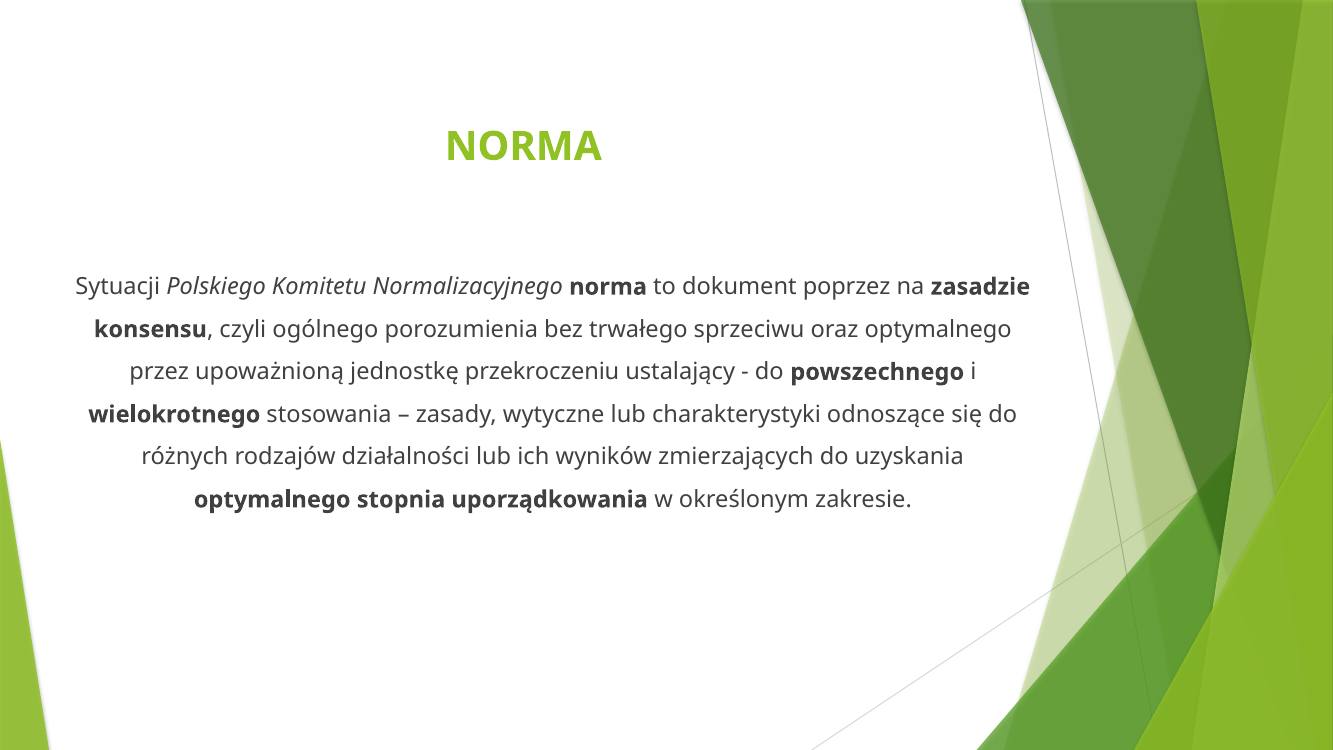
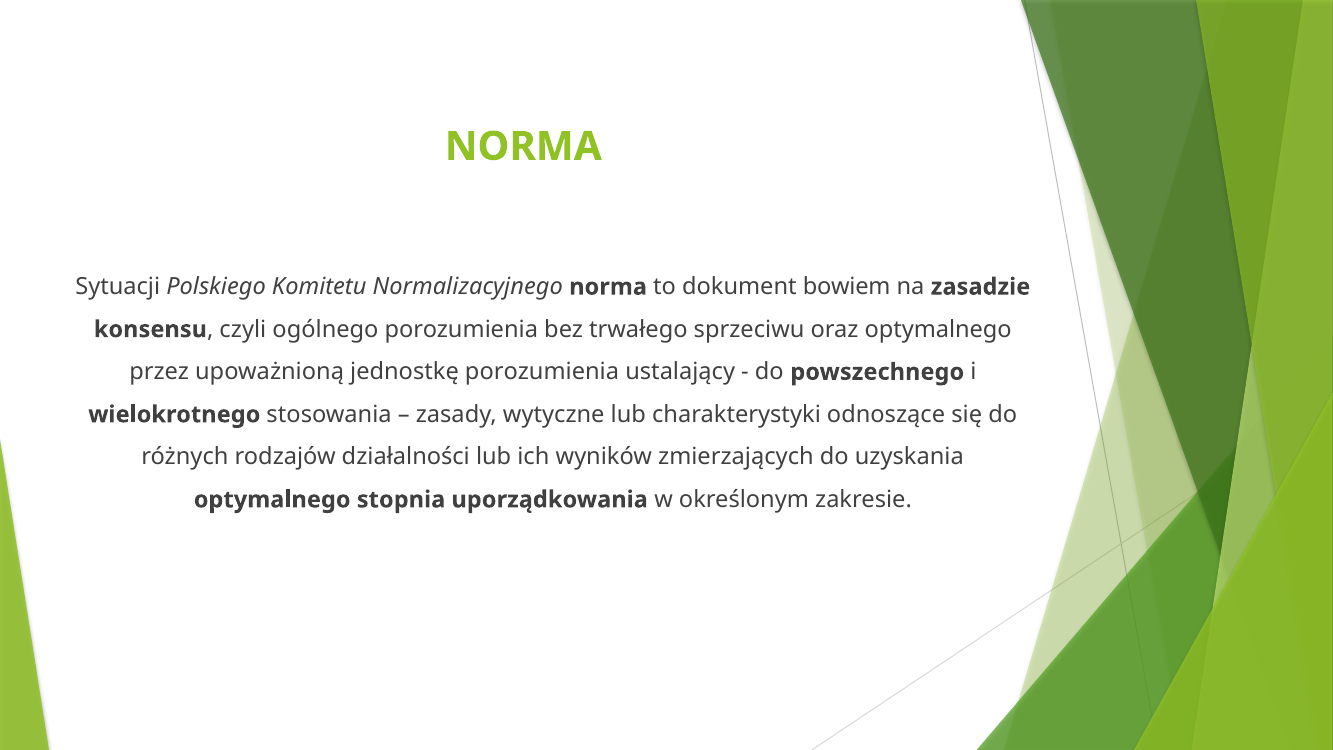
poprzez: poprzez -> bowiem (847, 287)
jednostkę przekroczeniu: przekroczeniu -> porozumienia (542, 372)
